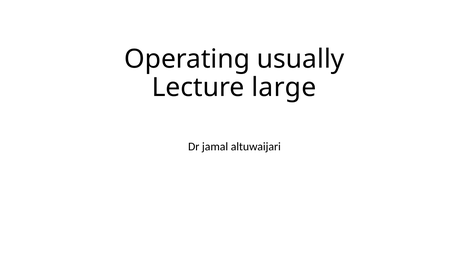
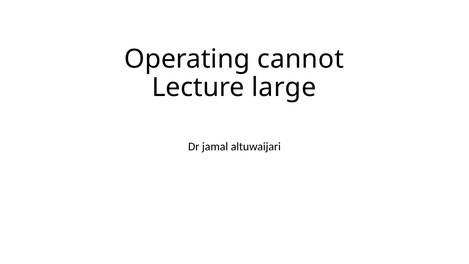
usually: usually -> cannot (301, 59)
